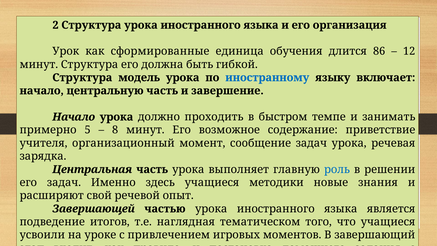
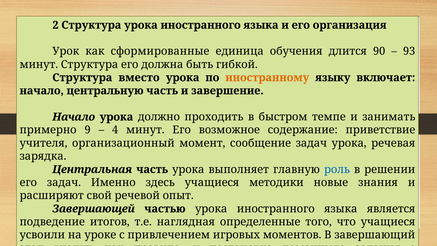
86: 86 -> 90 (379, 51)
12: 12 -> 93 (409, 51)
модель: модель -> вместо (139, 78)
иностранному colour: blue -> orange (267, 78)
5: 5 -> 9 (88, 130)
8: 8 -> 4 (115, 130)
тематическом: тематическом -> определенные (260, 222)
